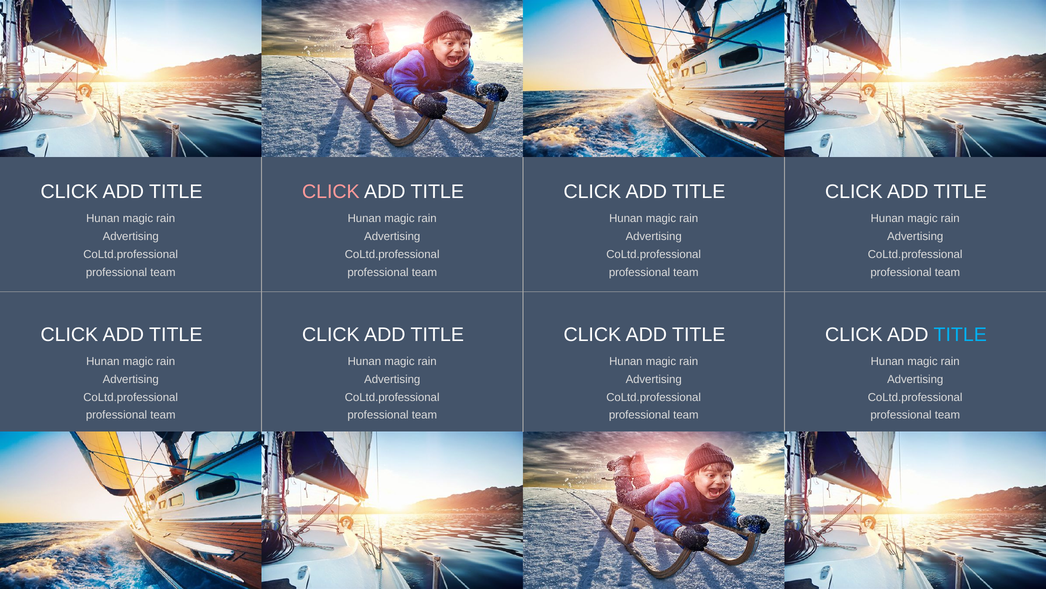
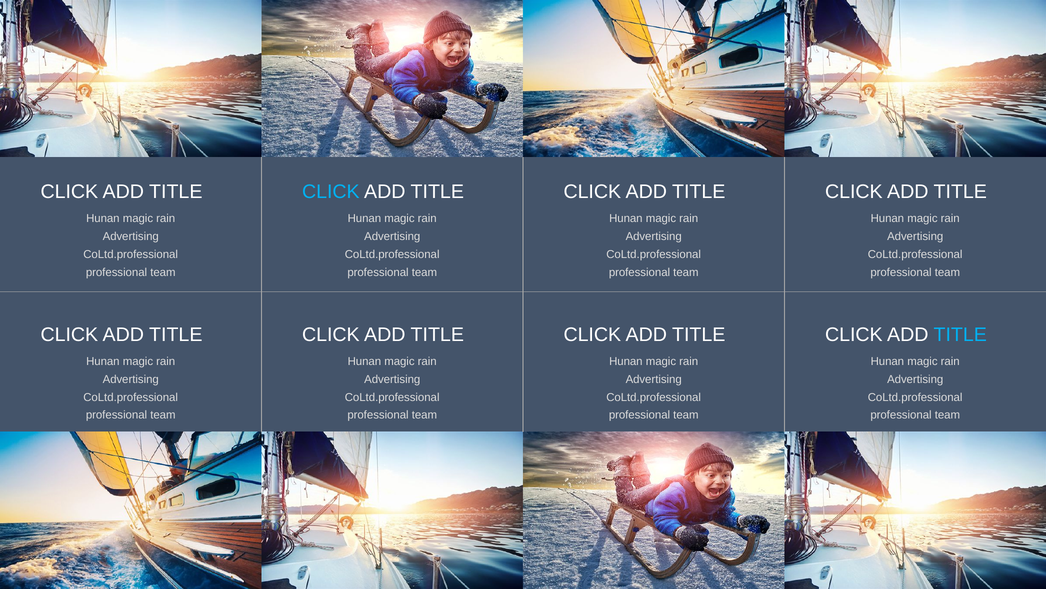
CLICK colour: pink -> light blue (331, 191)
